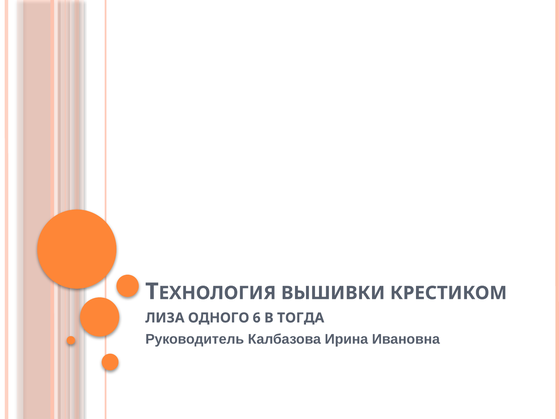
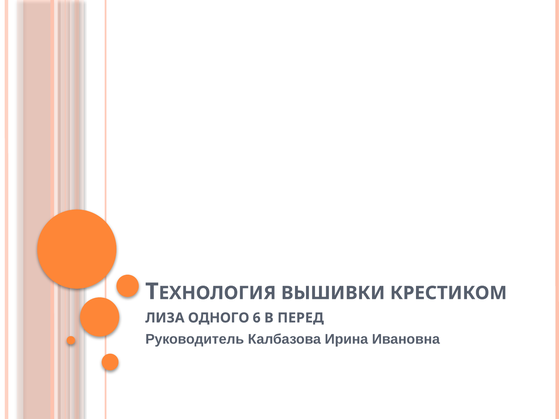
ТОГДА: ТОГДА -> ПЕРЕД (301, 318)
